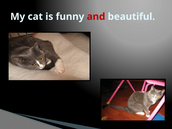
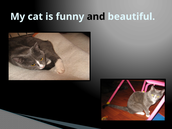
and colour: red -> black (96, 17)
